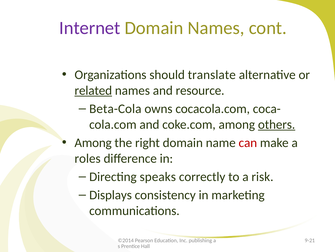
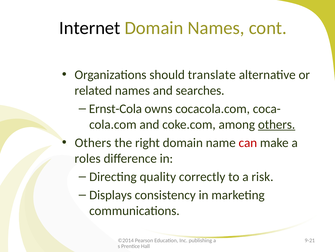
Internet colour: purple -> black (90, 28)
related underline: present -> none (93, 90)
resource: resource -> searches (200, 90)
Beta-Cola: Beta-Cola -> Ernst-Cola (115, 109)
Among: Among -> Others (93, 142)
speaks: speaks -> quality (158, 176)
